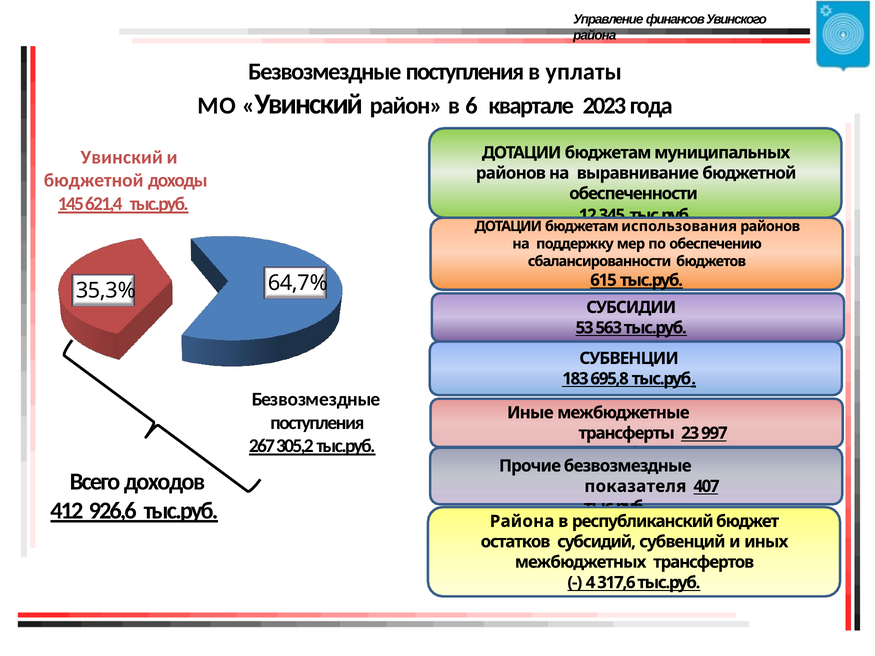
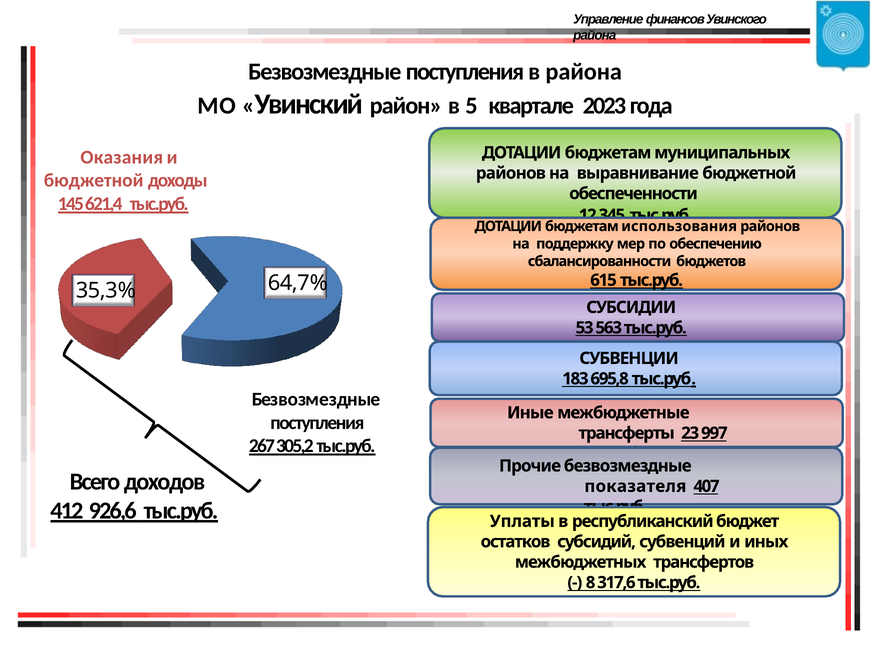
в уплаты: уплаты -> района (584, 72)
6: 6 -> 5 (471, 106)
Увинский: Увинский -> Оказания (122, 157)
Района: Района -> Уплаты (522, 521)
4: 4 -> 8 (591, 583)
